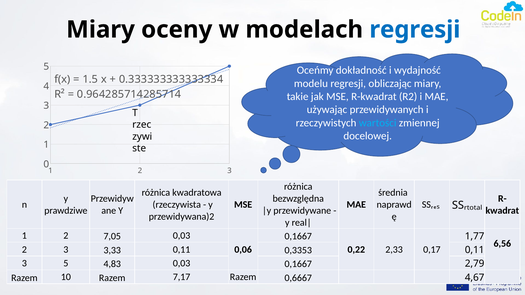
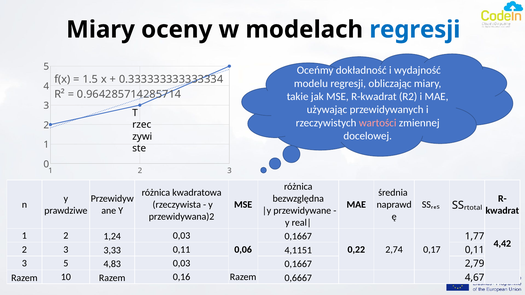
wartości colour: light blue -> pink (378, 123)
7,05: 7,05 -> 1,24 (112, 237)
6,56: 6,56 -> 4,42 (502, 244)
0,3353: 0,3353 -> 4,1151 (298, 250)
2,33: 2,33 -> 2,74 (394, 250)
7,17: 7,17 -> 0,16 (182, 277)
